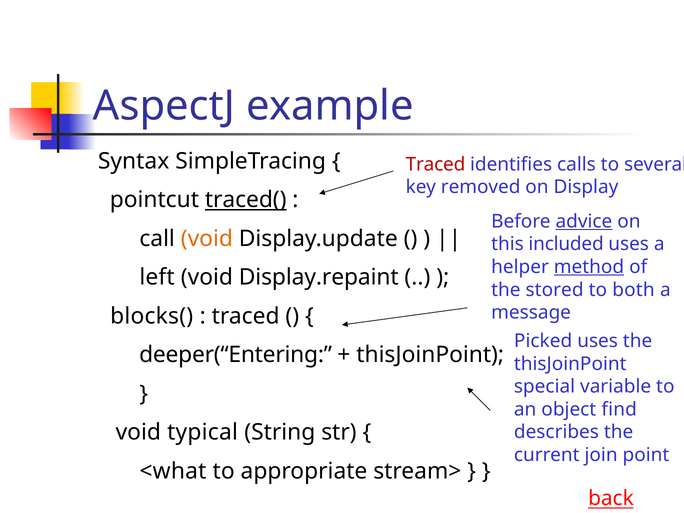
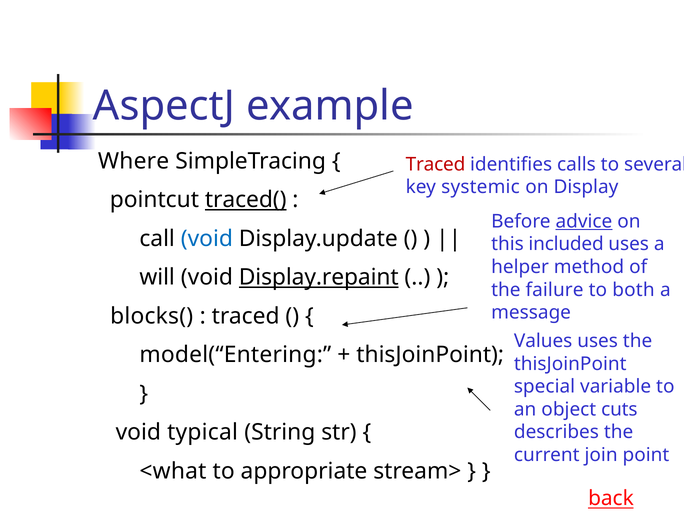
Syntax: Syntax -> Where (134, 161)
removed: removed -> systemic (481, 187)
void colour: orange -> blue (207, 239)
method underline: present -> none (589, 267)
left: left -> will (157, 277)
Display.repaint underline: none -> present (319, 277)
stored: stored -> failure (555, 290)
Picked: Picked -> Values (543, 341)
deeper(“Entering: deeper(“Entering -> model(“Entering (235, 355)
find: find -> cuts (619, 409)
